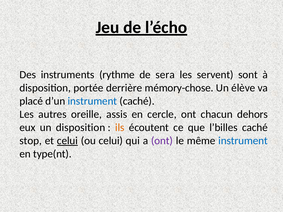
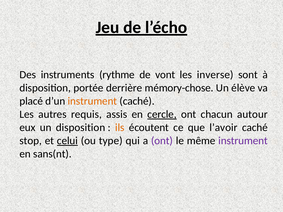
sera: sera -> vont (165, 75)
servent: servent -> inverse (215, 75)
instrument colour: blue -> orange (92, 101)
oreille: oreille -> requis (86, 114)
cercle underline: none -> present (162, 114)
dehors: dehors -> autour (252, 114)
l’billes: l’billes -> l’avoir (223, 128)
ou celui: celui -> type (111, 141)
instrument colour: blue -> purple (243, 141)
type(nt: type(nt -> sans(nt (52, 154)
